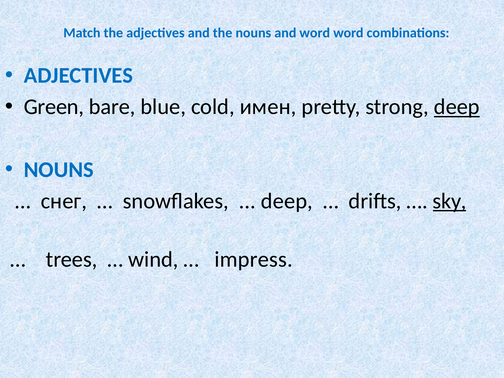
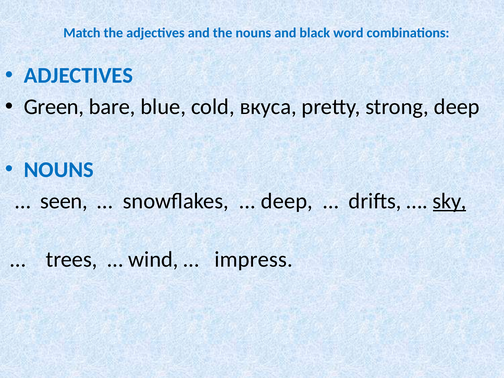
and word: word -> black (315, 33)
имен: имен -> вкуса (268, 107)
deep underline: present -> none (457, 107)
снег: снег -> seen (64, 201)
